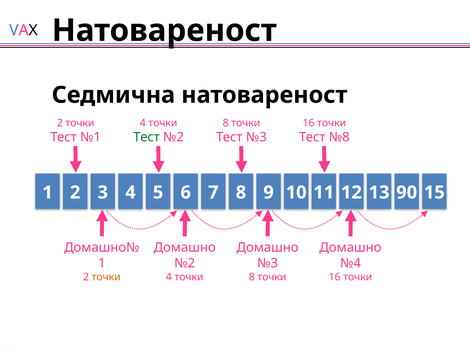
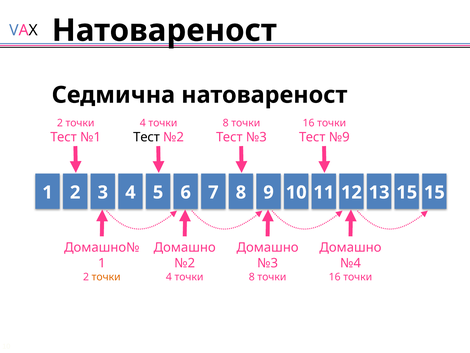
Тест colour: green -> black (147, 137)
№8: №8 -> №9 (339, 137)
13 90: 90 -> 15 (407, 192)
